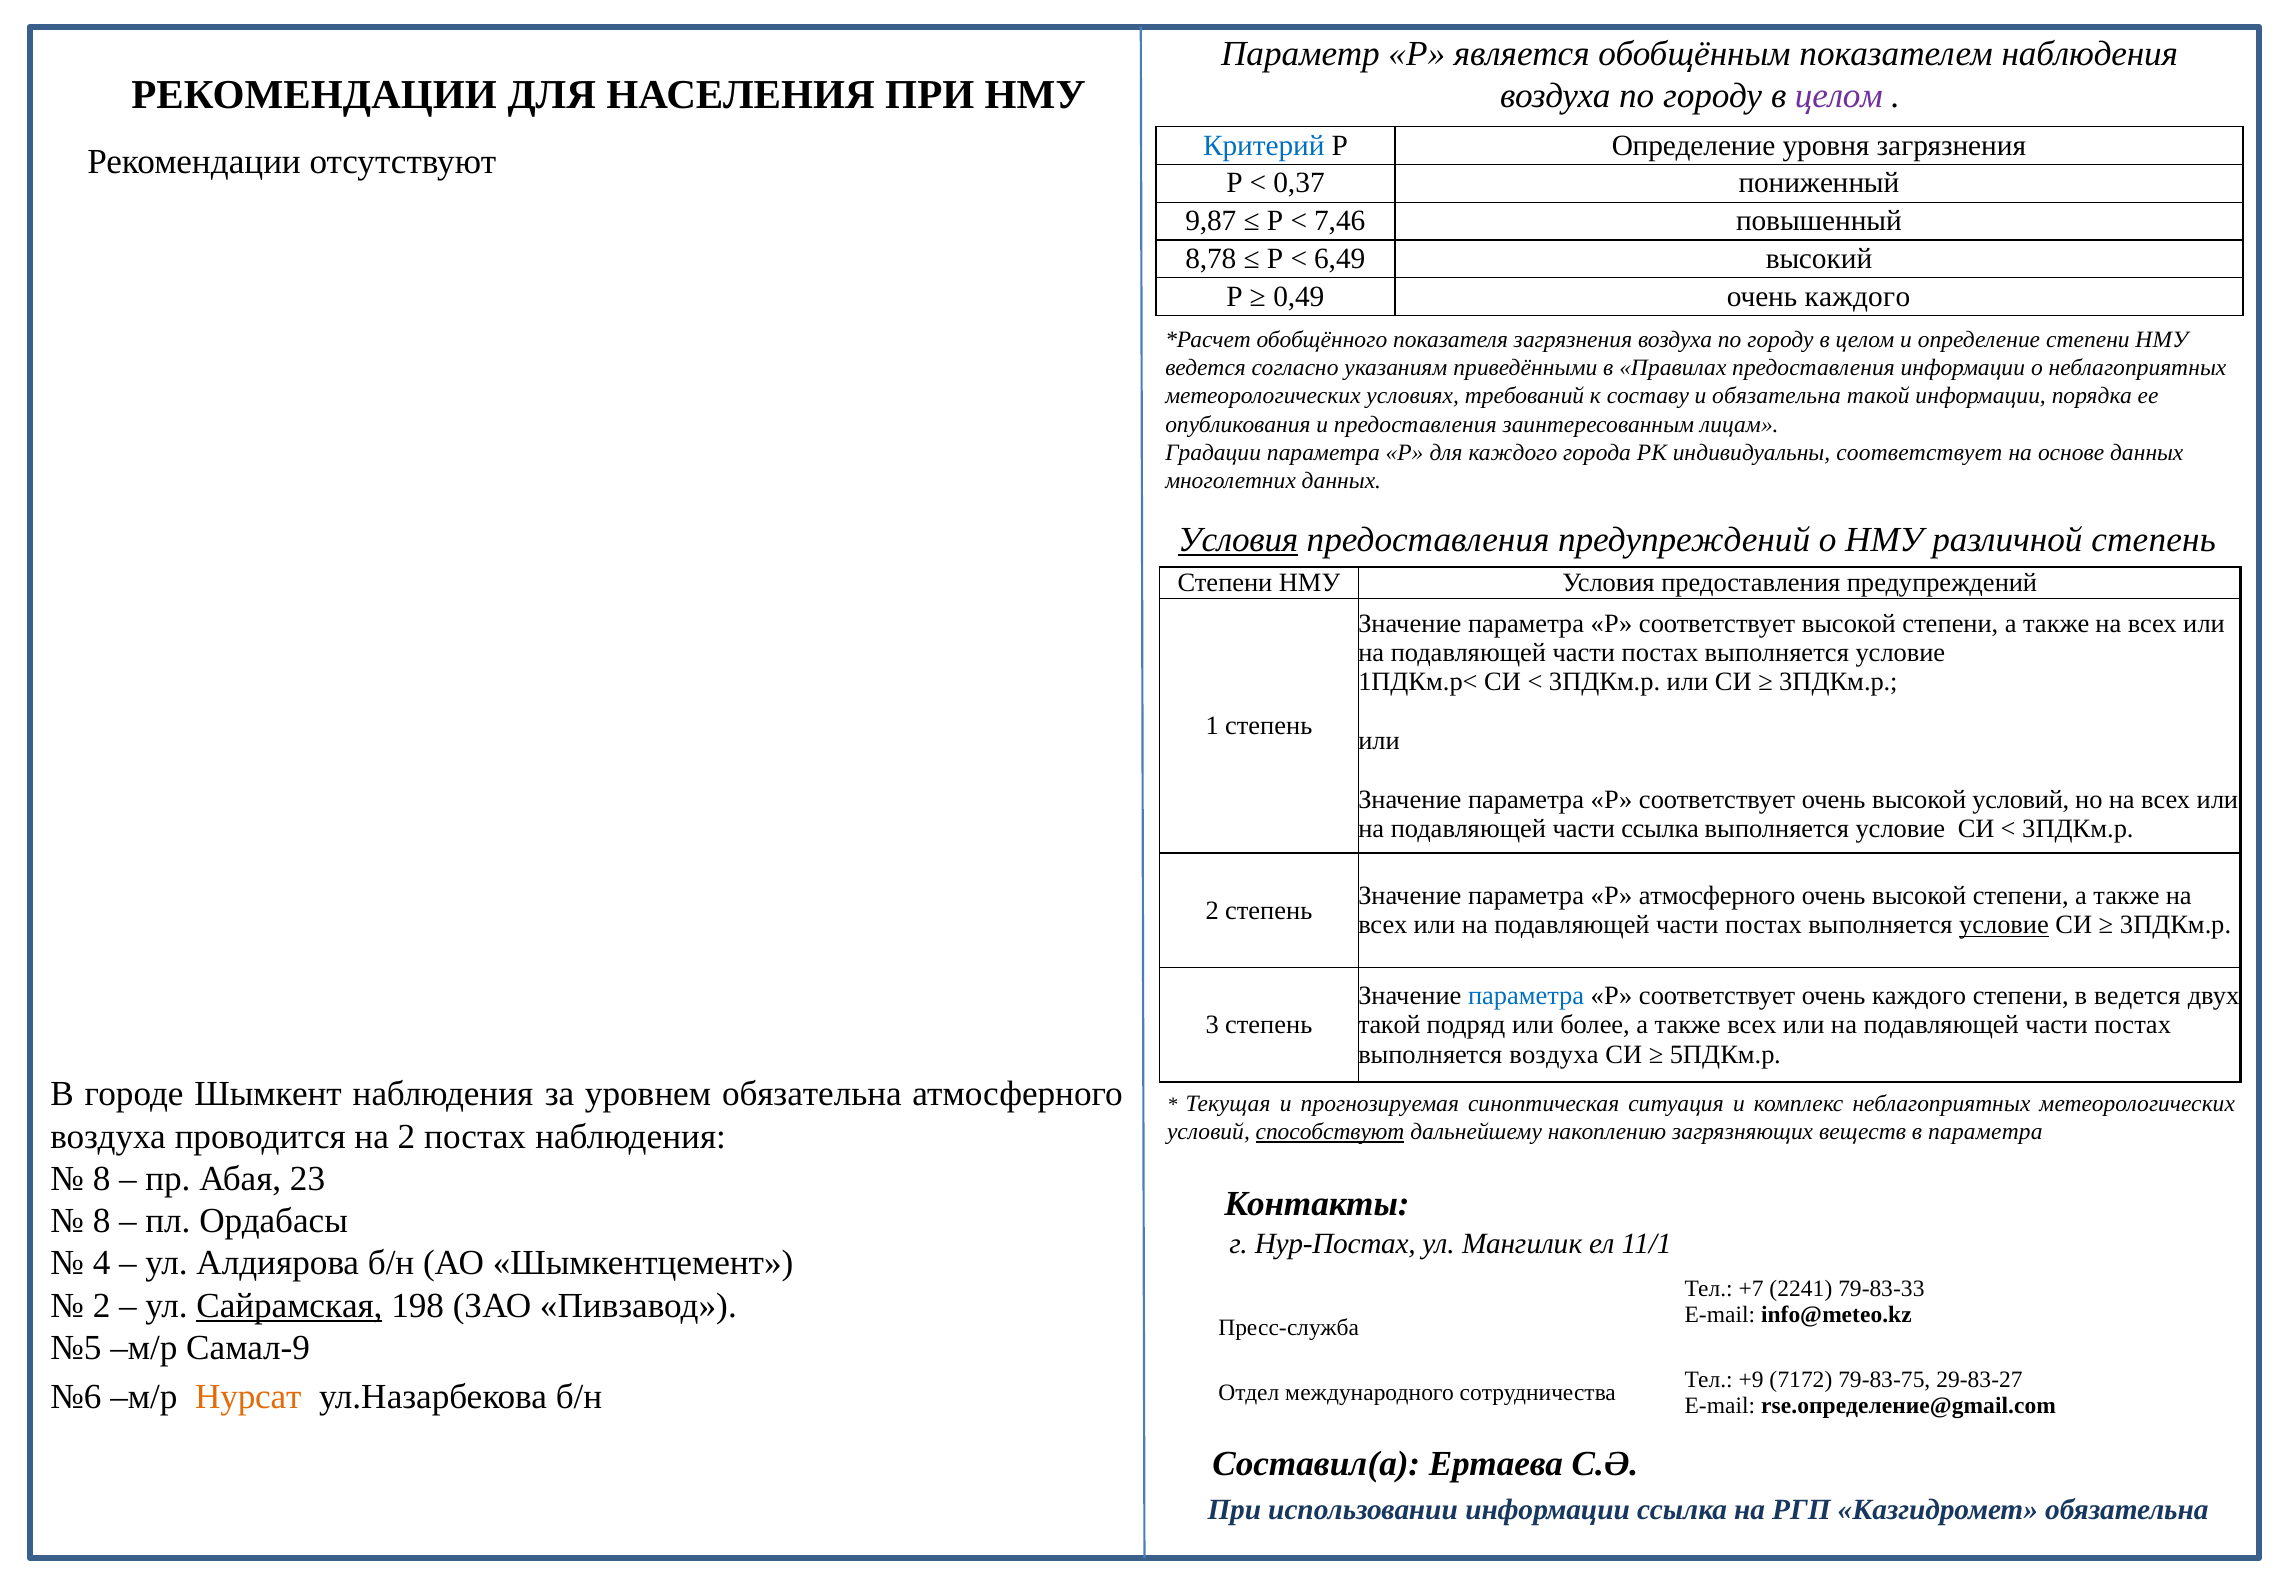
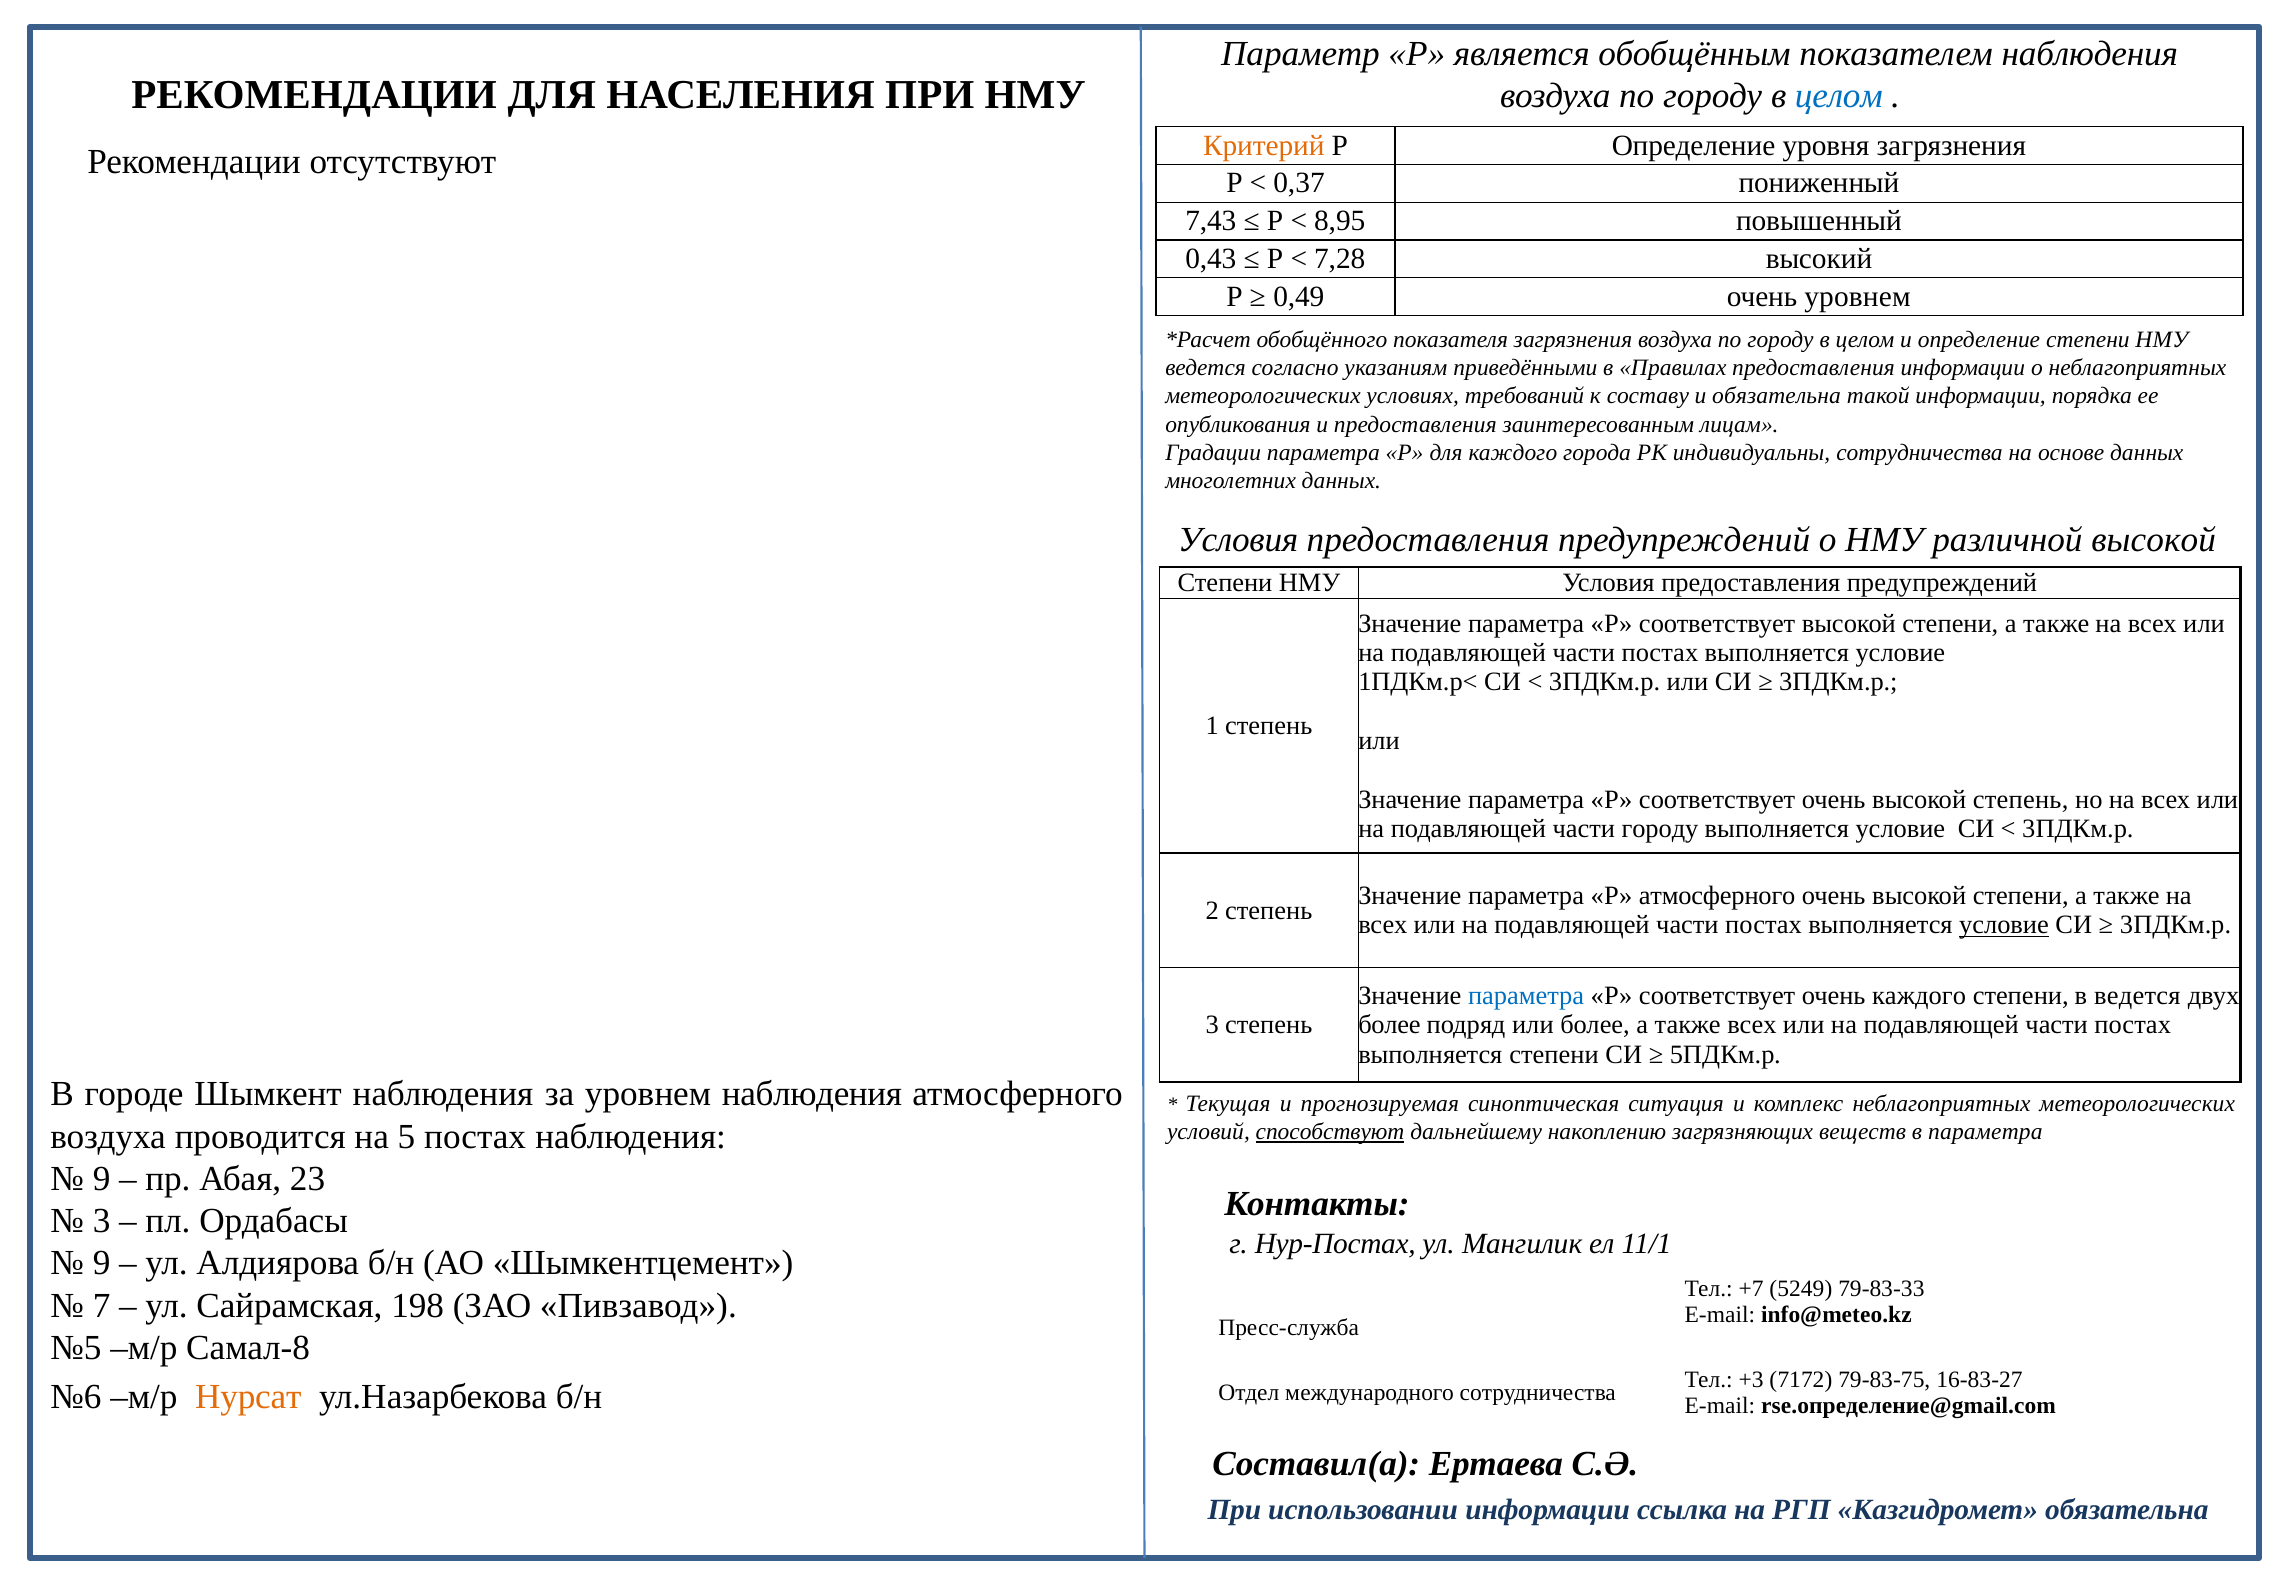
целом colour: purple -> blue (1839, 96)
Критерий colour: blue -> orange (1264, 145)
9,87: 9,87 -> 7,43 (1211, 221)
7,46: 7,46 -> 8,95 (1340, 221)
8,78: 8,78 -> 0,43 (1211, 259)
6,49: 6,49 -> 7,28 (1340, 259)
0,49 очень каждого: каждого -> уровнем (1857, 296)
индивидуальны соответствует: соответствует -> сотрудничества (1919, 452)
Условия underline: present -> none (1238, 540)
различной степень: степень -> высокой (2154, 540)
высокой условий: условий -> степень (2021, 799)
части ссылка: ссылка -> городу (1660, 828)
такой: такой -> более (1389, 1025)
выполняется воздуха: воздуха -> степени (1554, 1054)
уровнем обязательна: обязательна -> наблюдения (812, 1094)
на 2: 2 -> 5 (407, 1136)
8: 8 -> 9 (102, 1179)
8: 8 -> 3 (102, 1221)
4: 4 -> 9 (102, 1263)
2241: 2241 -> 5249 (1801, 1288)
2: 2 -> 7 (102, 1305)
Сайрамская underline: present -> none (289, 1305)
Самал-9: Самал-9 -> Самал-8 (248, 1348)
+9: +9 -> +3 (1751, 1380)
29-83-27: 29-83-27 -> 16-83-27 (1979, 1380)
